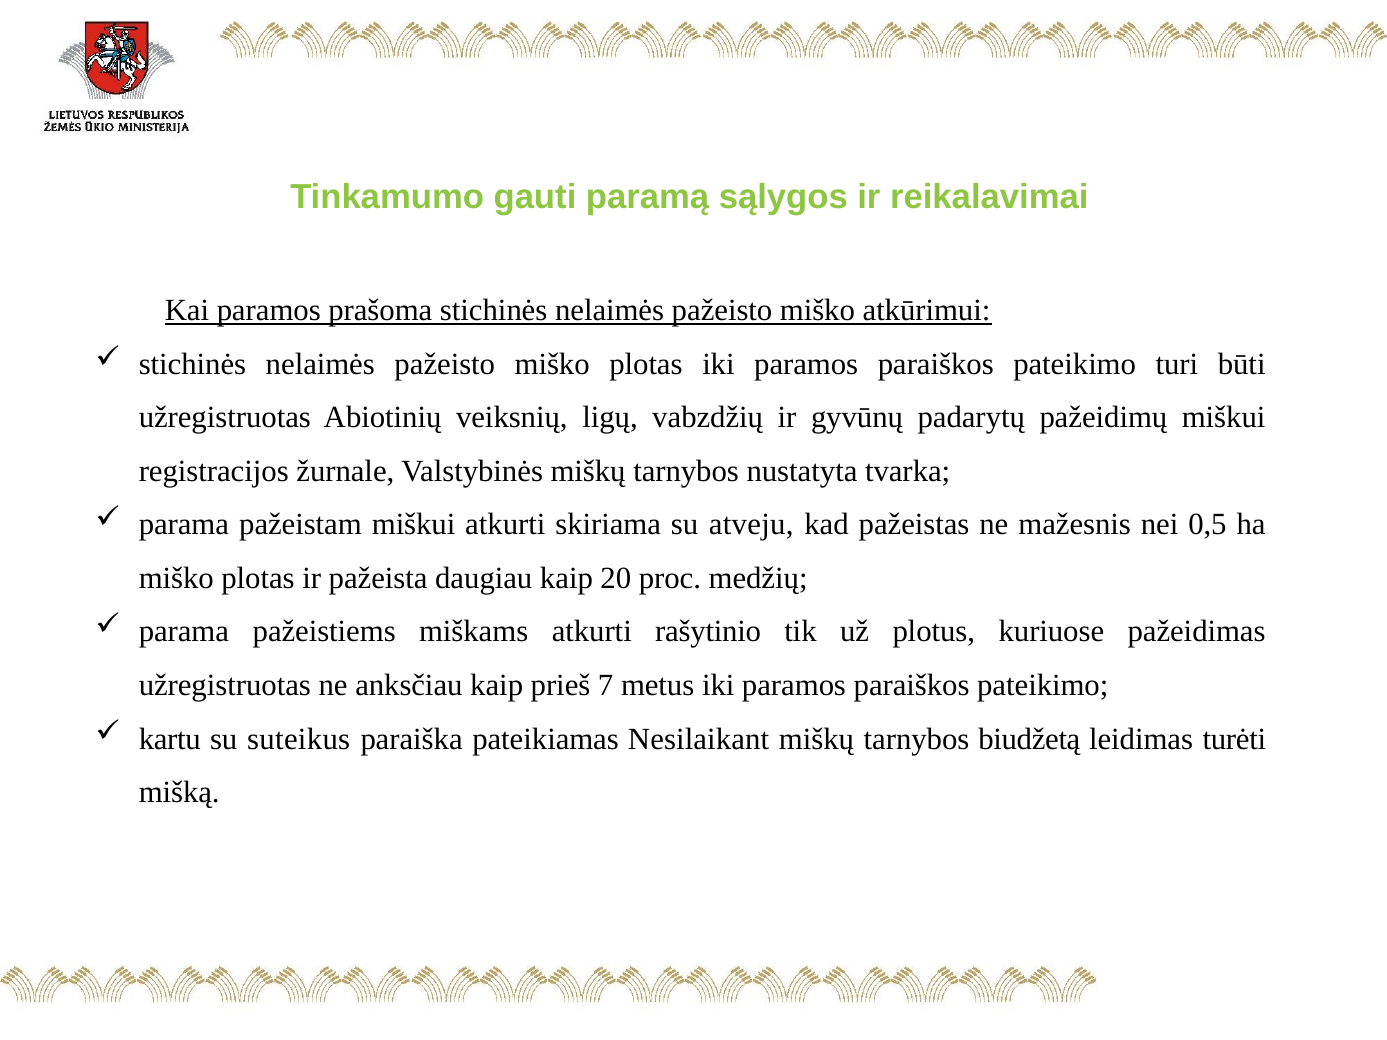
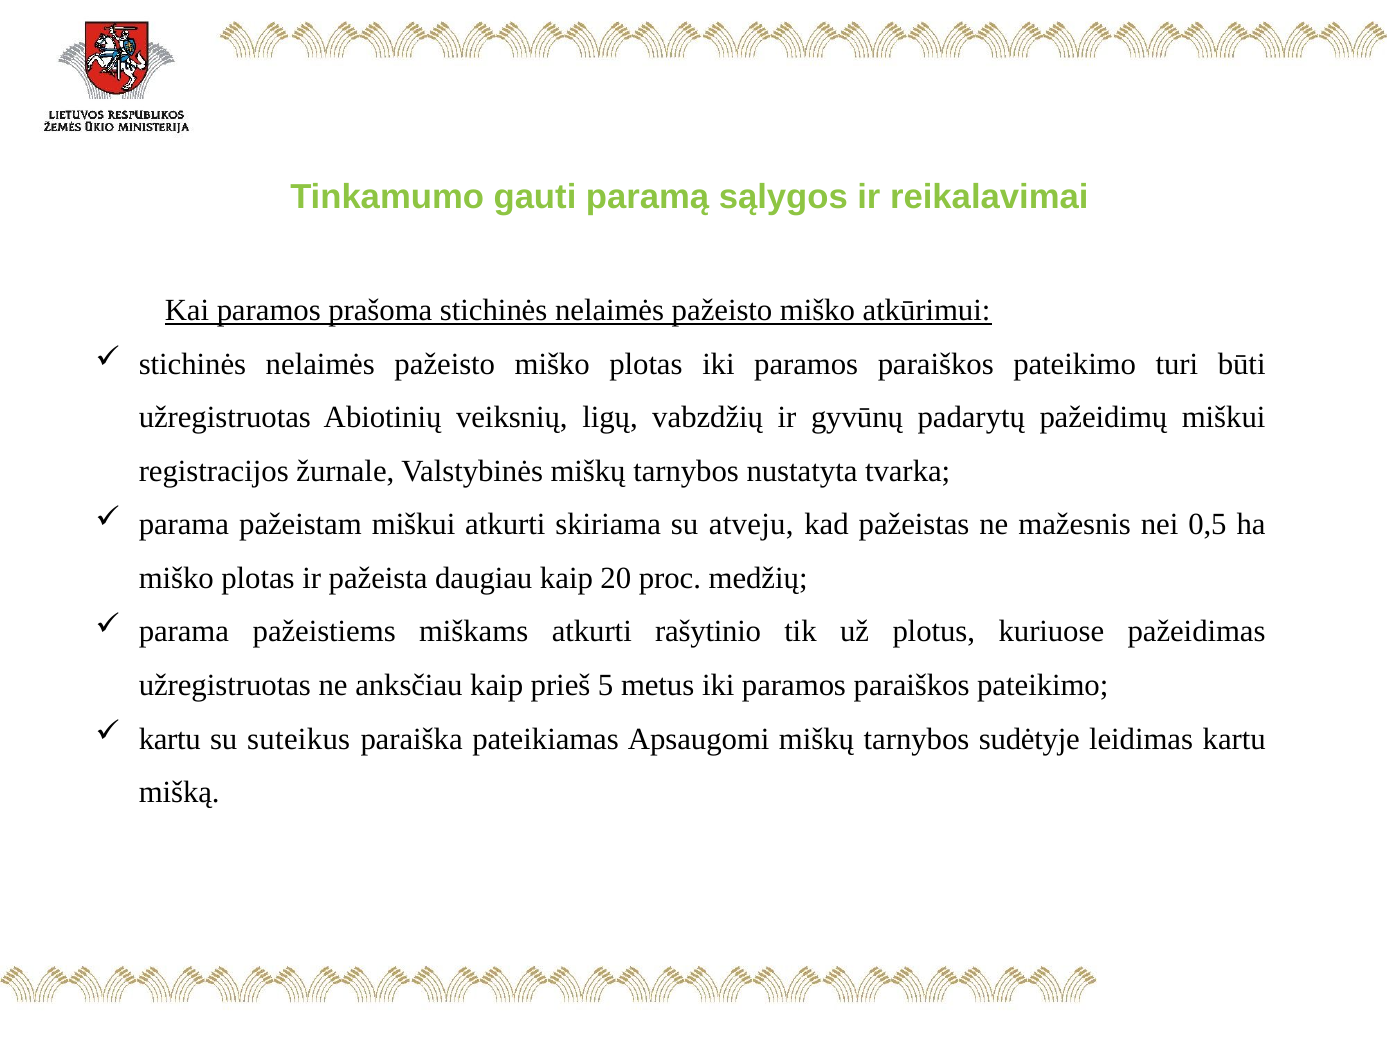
7: 7 -> 5 (606, 686)
Nesilaikant: Nesilaikant -> Apsaugomi (699, 739)
biudžetą: biudžetą -> sudėtyje (1029, 739)
leidimas turėti: turėti -> kartu (1234, 739)
